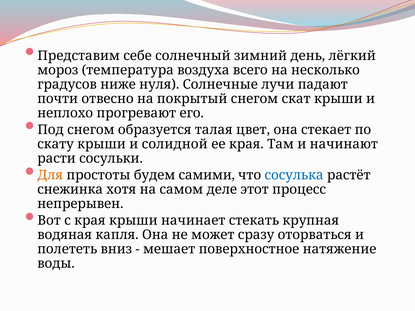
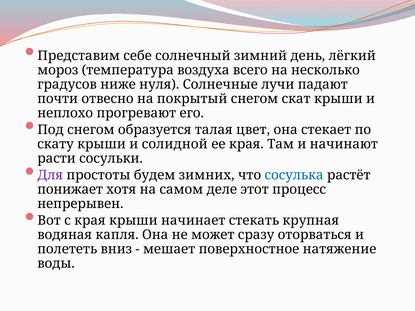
Для colour: orange -> purple (50, 175)
самими: самими -> зимних (207, 175)
снежинка: снежинка -> понижает (70, 190)
